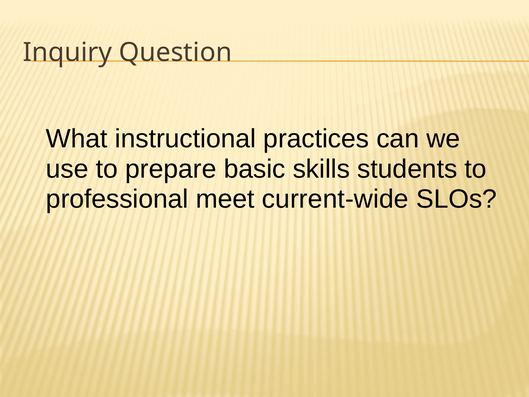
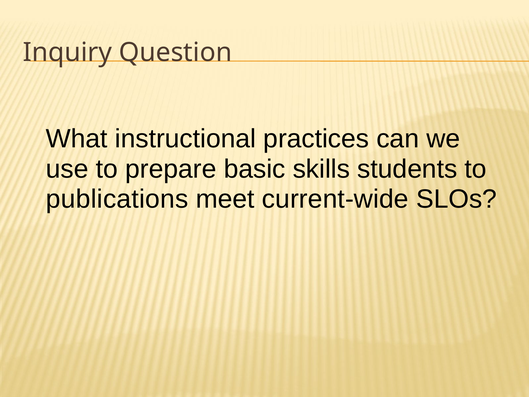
professional: professional -> publications (117, 199)
